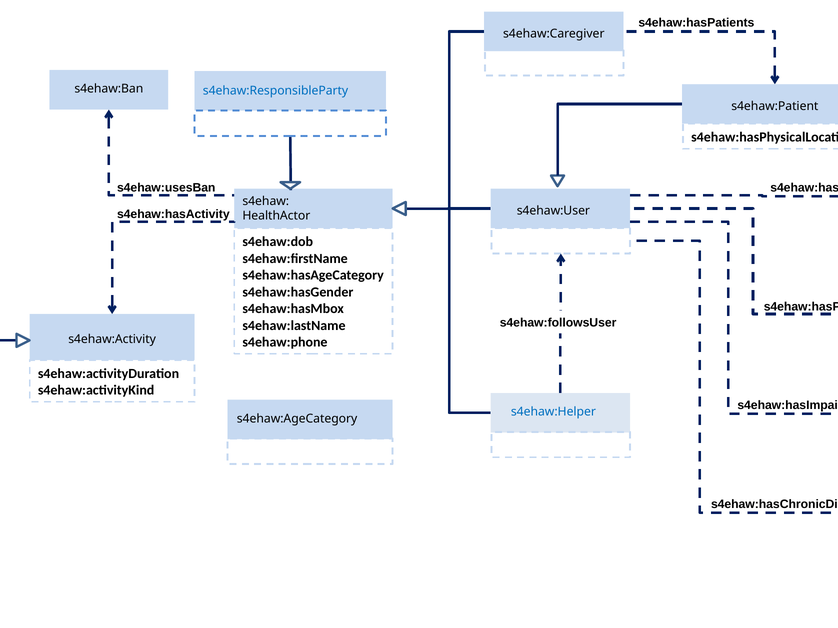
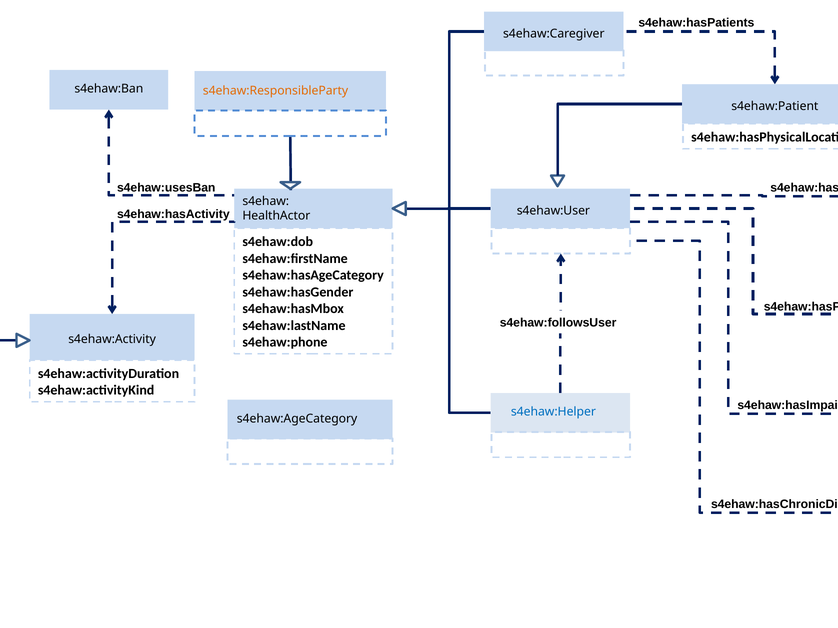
s4ehaw:ResponsibleParty colour: blue -> orange (276, 91)
